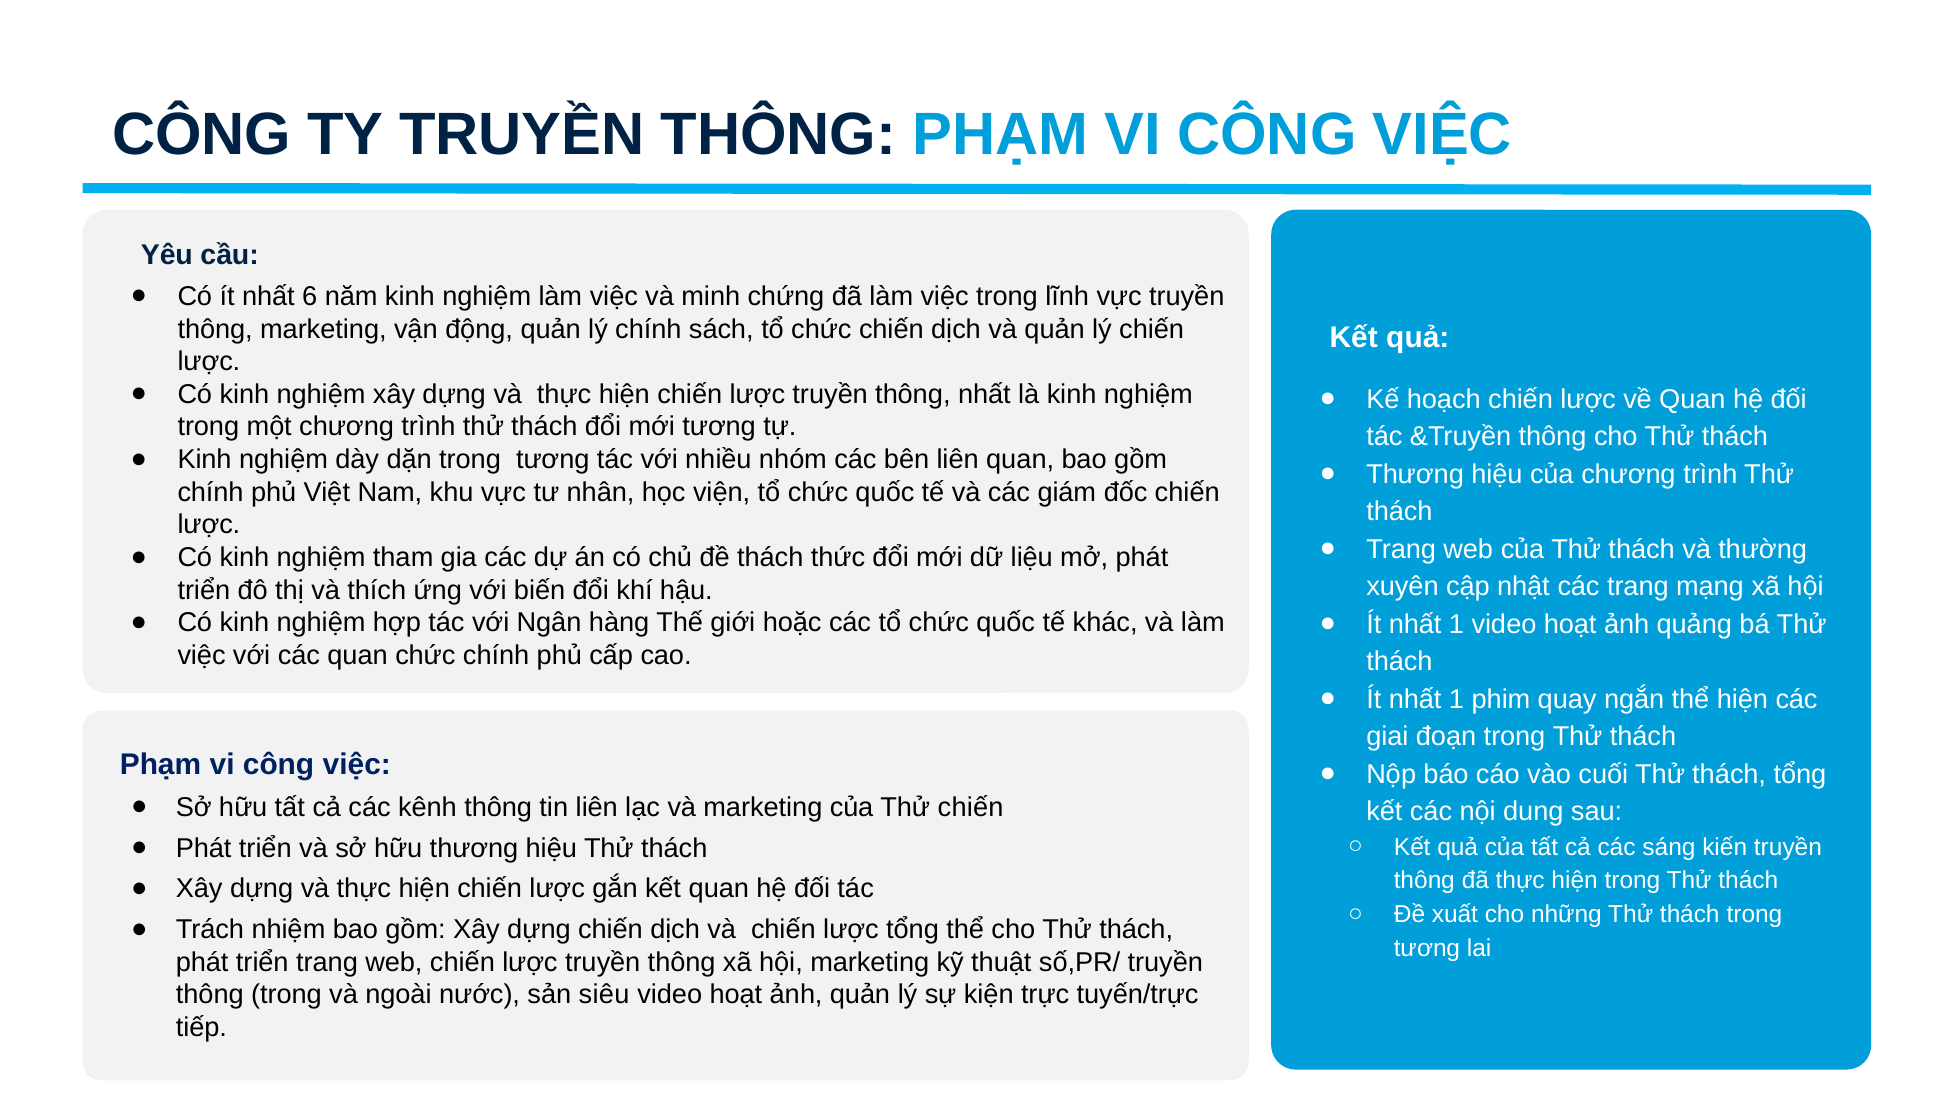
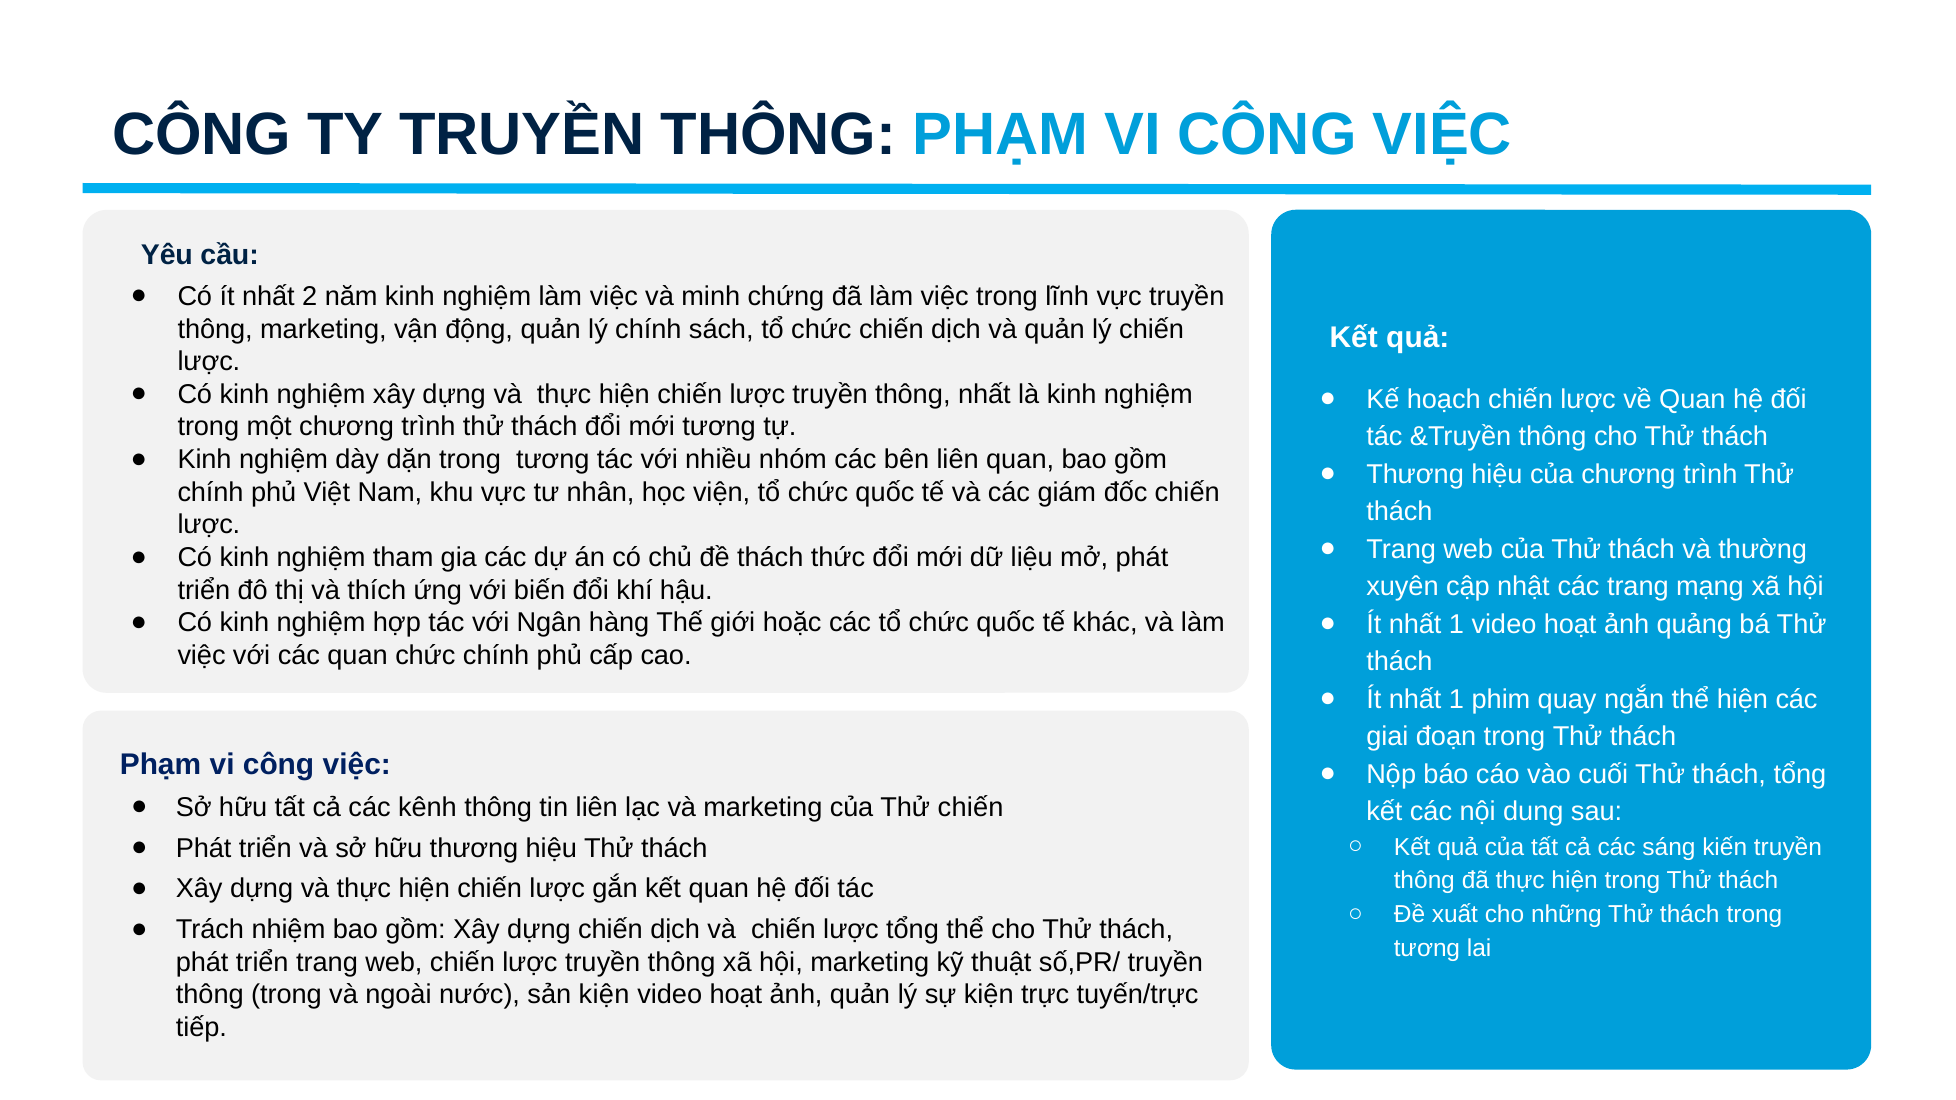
6: 6 -> 2 (310, 297)
sản siêu: siêu -> kiện (604, 995)
